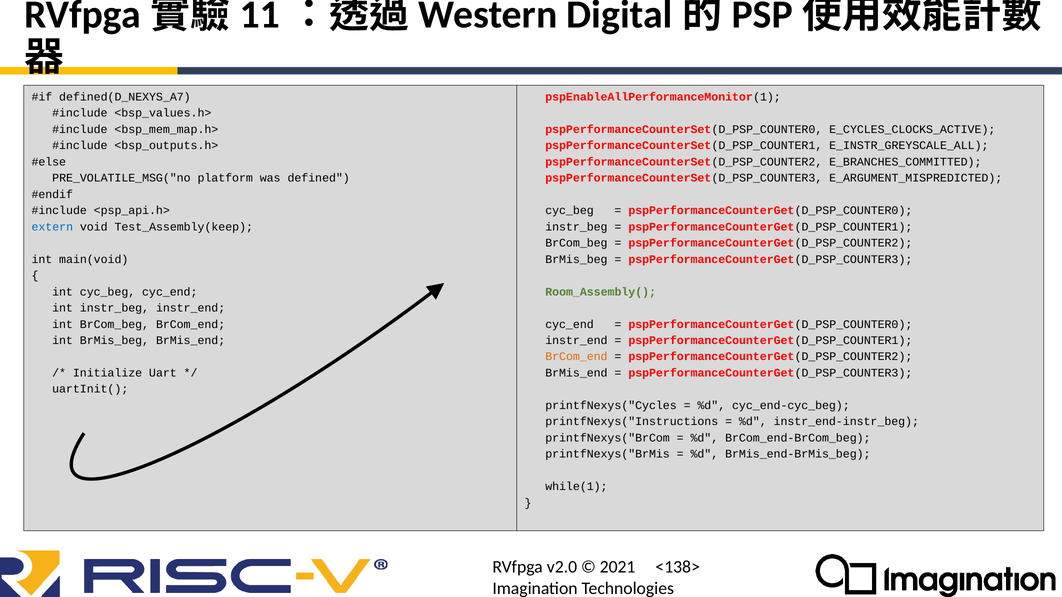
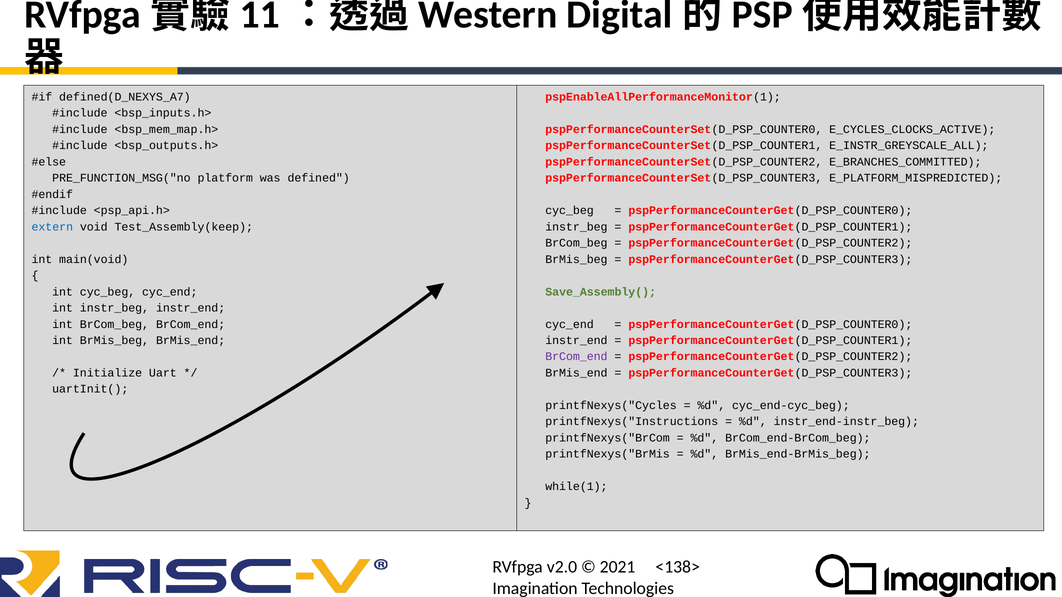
<bsp_values.h>: <bsp_values.h> -> <bsp_inputs.h> (163, 113)
PRE_VOLATILE_MSG("no: PRE_VOLATILE_MSG("no -> PRE_FUNCTION_MSG("no (121, 178)
E_ARGUMENT_MISPREDICTED: E_ARGUMENT_MISPREDICTED -> E_PLATFORM_MISPREDICTED (916, 178)
Room_Assembly(: Room_Assembly( -> Save_Assembly( (601, 292)
BrCom_end colour: orange -> purple (576, 357)
